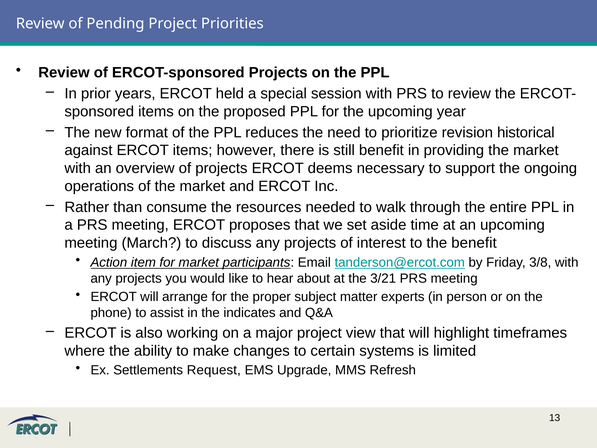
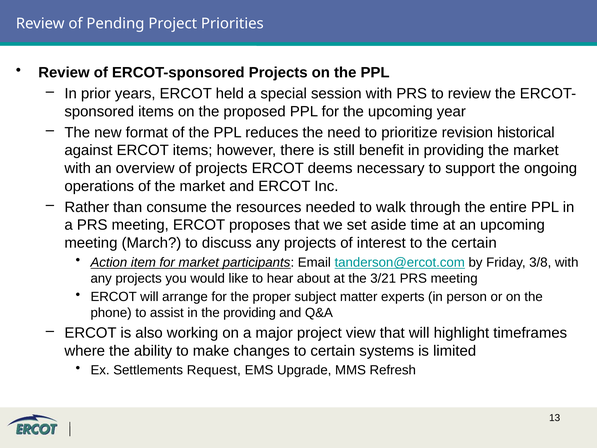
the benefit: benefit -> certain (474, 243)
the indicates: indicates -> providing (250, 313)
